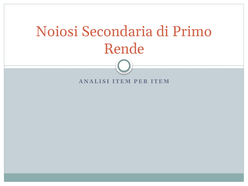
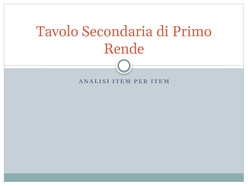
Noiosi: Noiosi -> Tavolo (57, 32)
